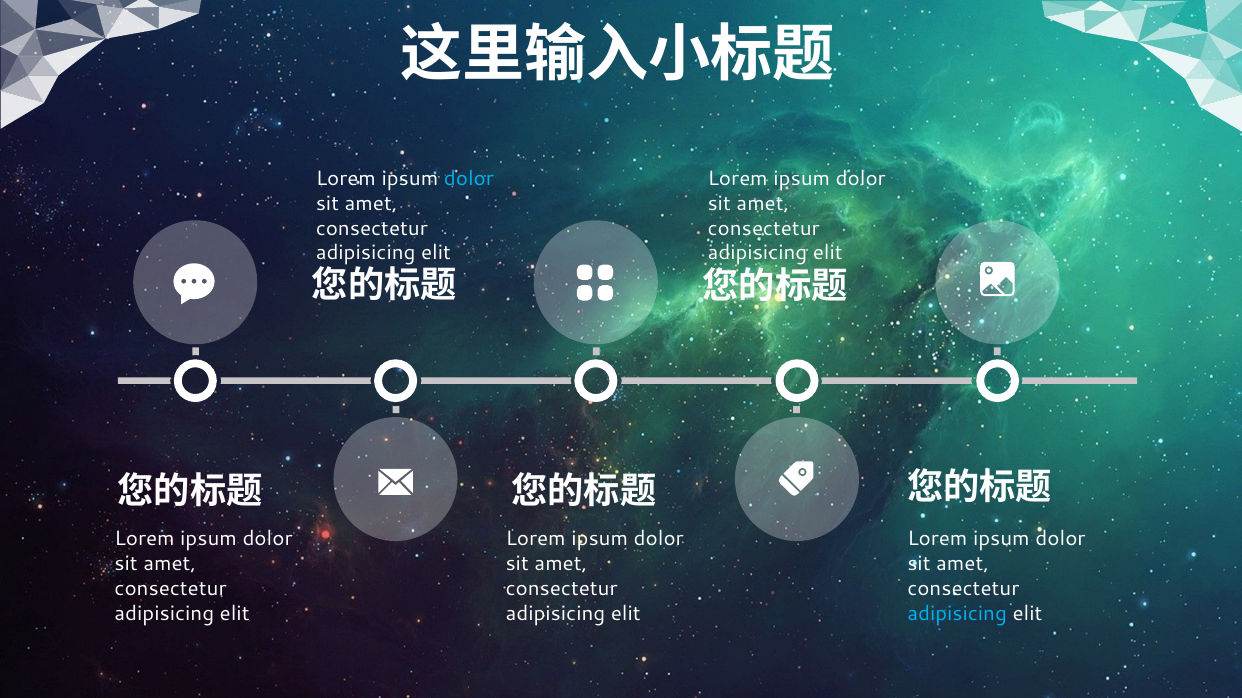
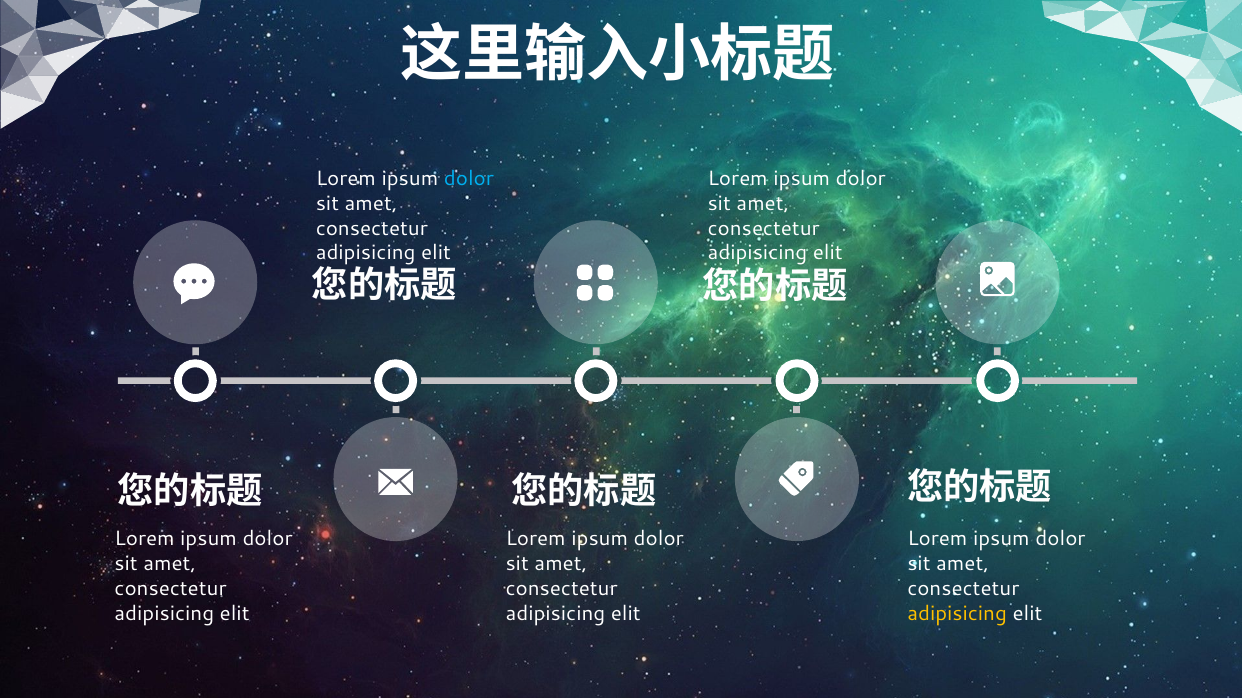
adipisicing colour: light blue -> yellow (957, 614)
